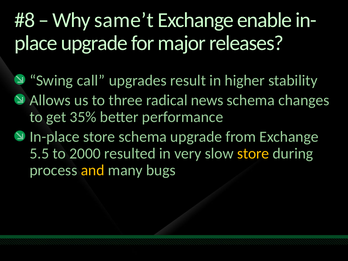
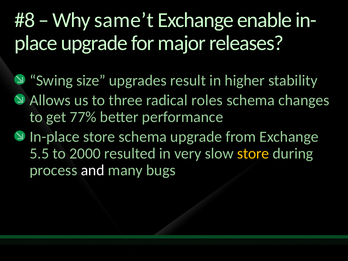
call: call -> size (91, 80)
news: news -> roles (207, 100)
35%: 35% -> 77% (83, 117)
and colour: yellow -> white (93, 170)
